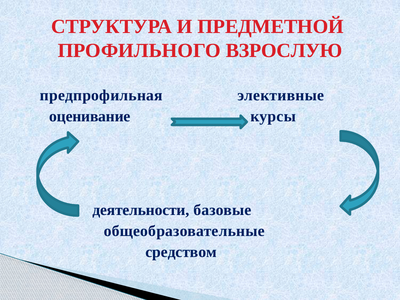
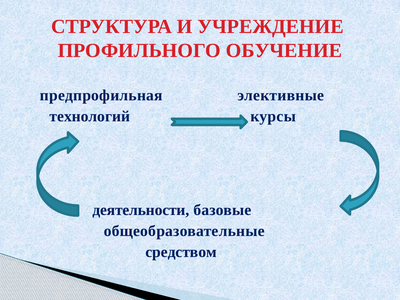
ПРЕДМЕТНОЙ: ПРЕДМЕТНОЙ -> УЧРЕЖДЕНИЕ (271, 26)
ВЗРОСЛУЮ: ВЗРОСЛУЮ -> ОБУЧЕНИЕ (284, 50)
оценивание: оценивание -> технологий (90, 116)
